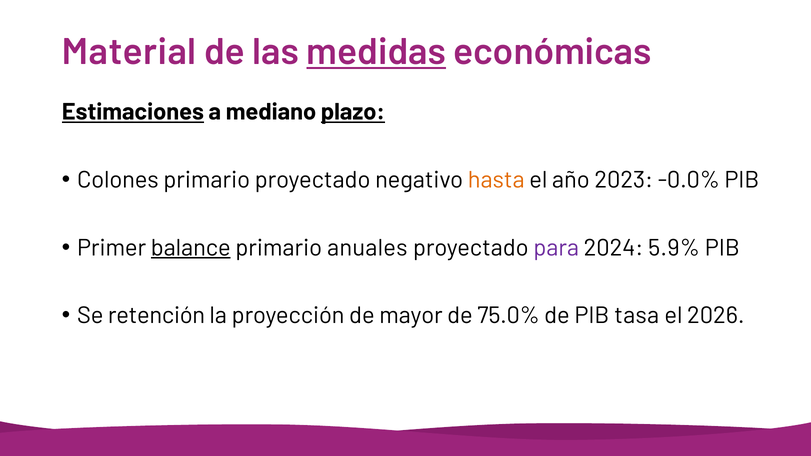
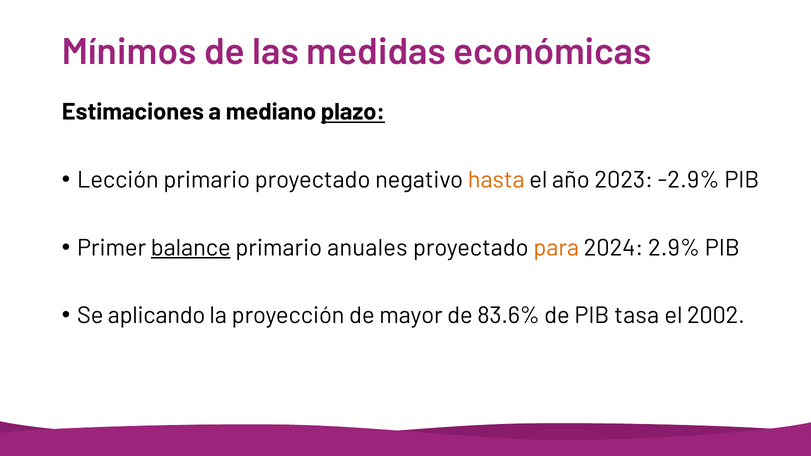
Material: Material -> Mínimos (129, 52)
medidas underline: present -> none (376, 52)
Estimaciones underline: present -> none (133, 112)
Colones: Colones -> Lección (118, 180)
-0.0%: -0.0% -> -2.9% (689, 180)
para colour: purple -> orange (556, 248)
5.9%: 5.9% -> 2.9% (674, 248)
retención: retención -> aplicando (157, 316)
75.0%: 75.0% -> 83.6% (509, 316)
2026: 2026 -> 2002 (716, 316)
